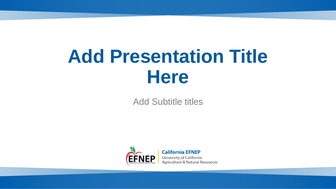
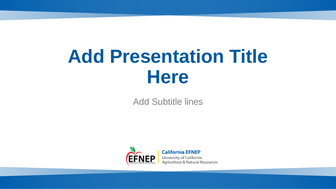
titles: titles -> lines (194, 102)
